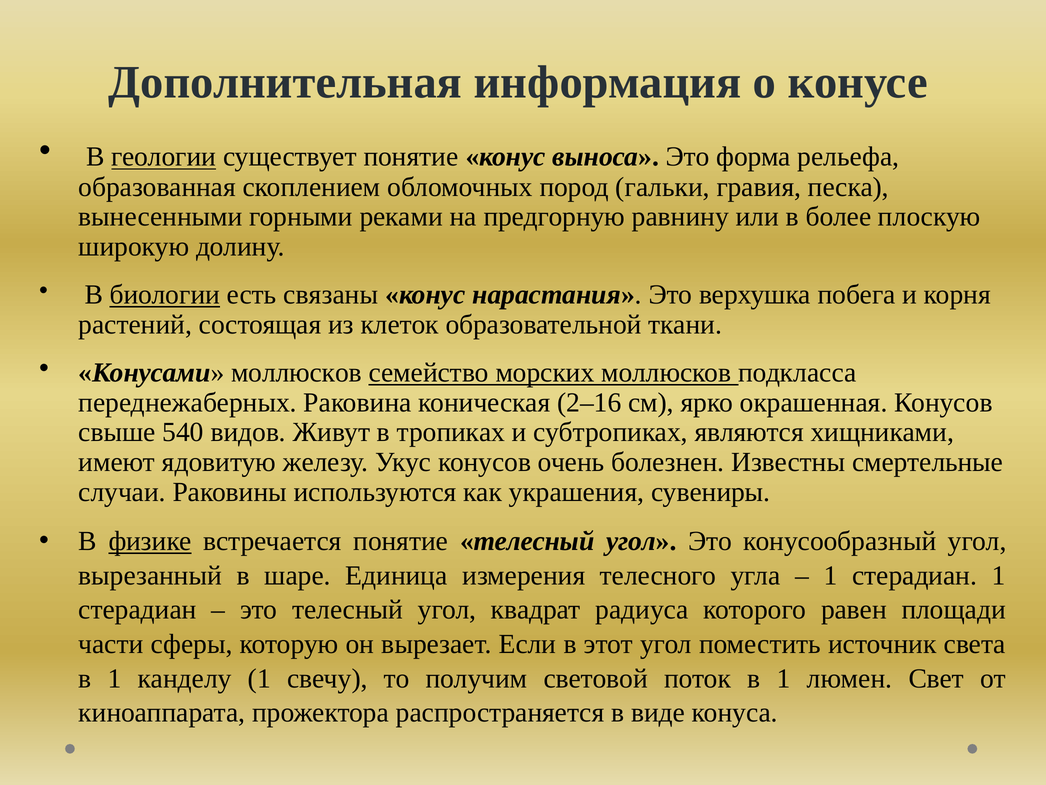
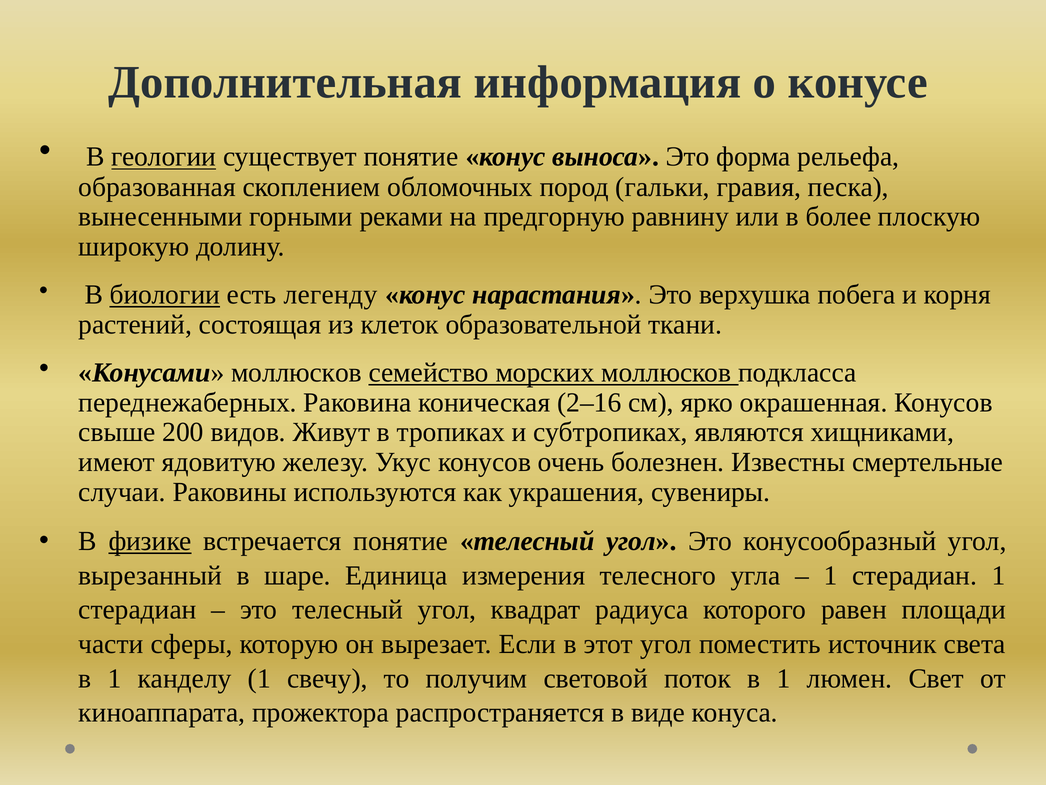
связаны: связаны -> легенду (331, 295)
540: 540 -> 200 (183, 432)
